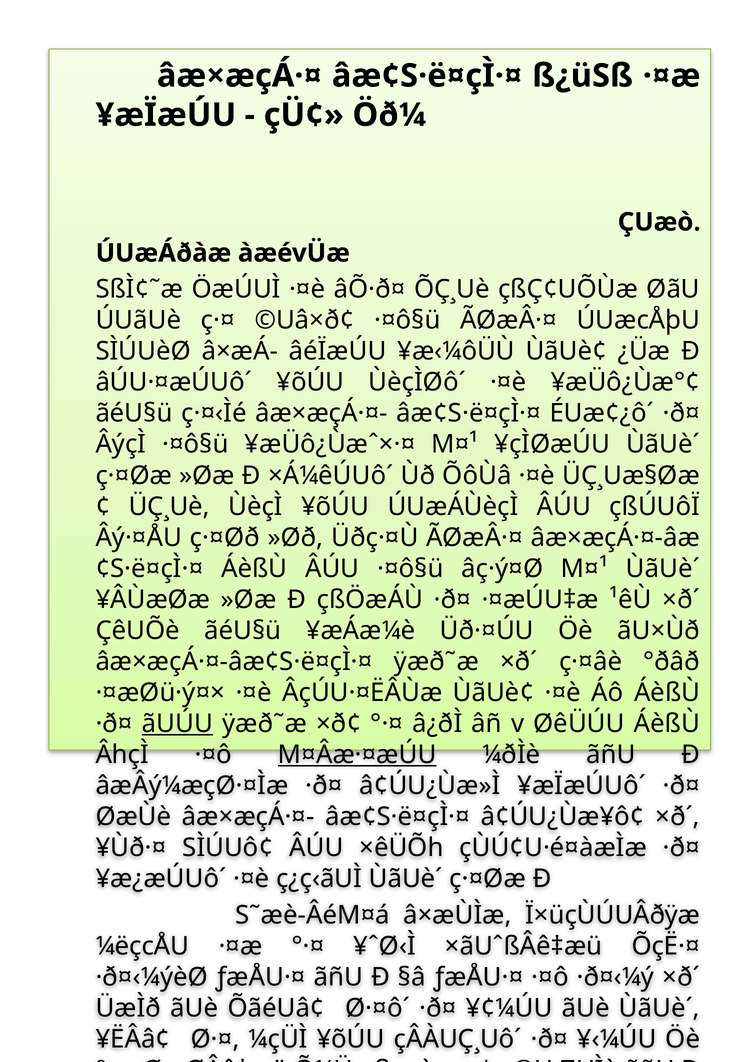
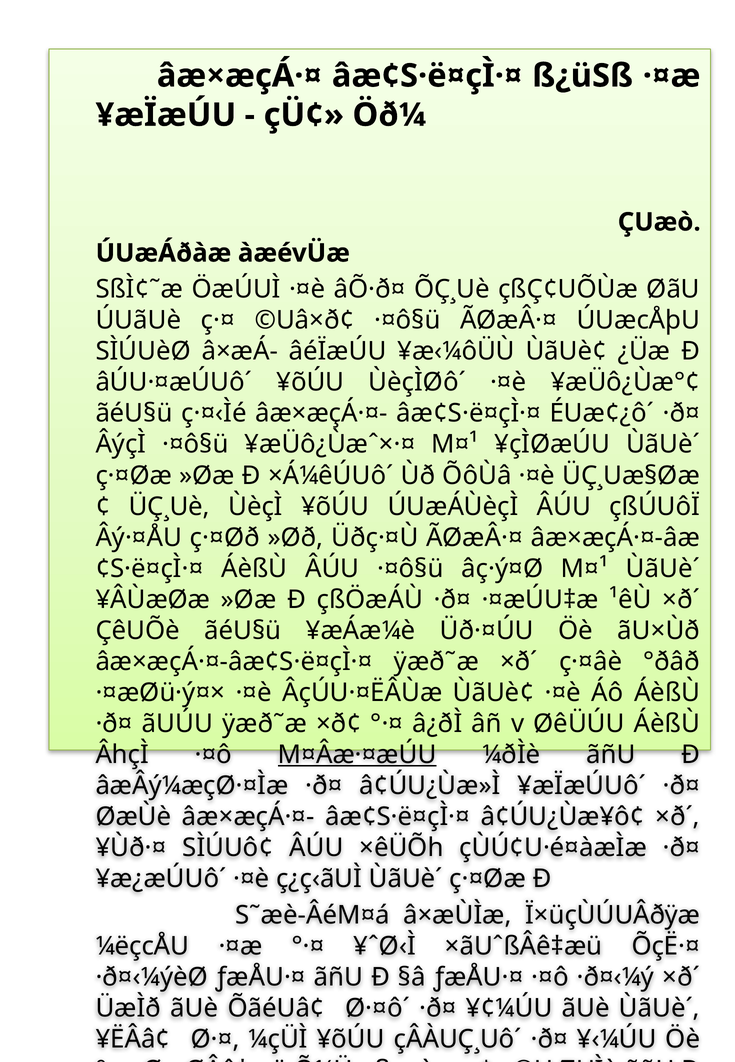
ãUÚU underline: present -> none (178, 723)
